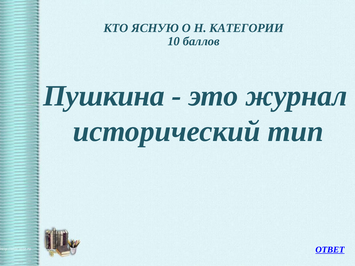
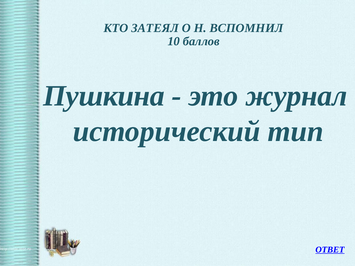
ЯСНУЮ: ЯСНУЮ -> ЗАТЕЯЛ (155, 28)
КАТЕГОРИИ: КАТЕГОРИИ -> ВСПОМНИЛ (247, 28)
